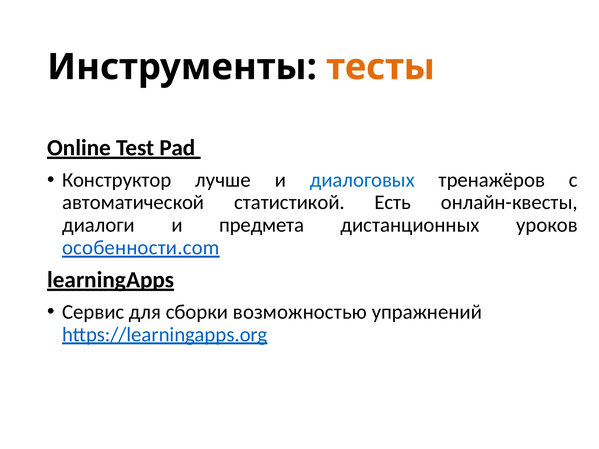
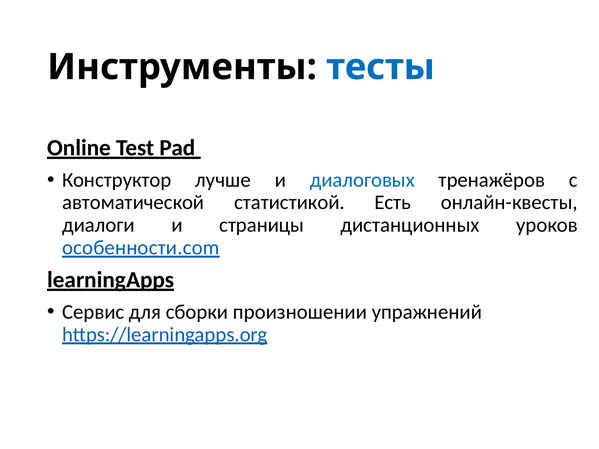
тесты colour: orange -> blue (381, 67)
предмета: предмета -> страницы (262, 225)
возможностью: возможностью -> произношении (300, 312)
